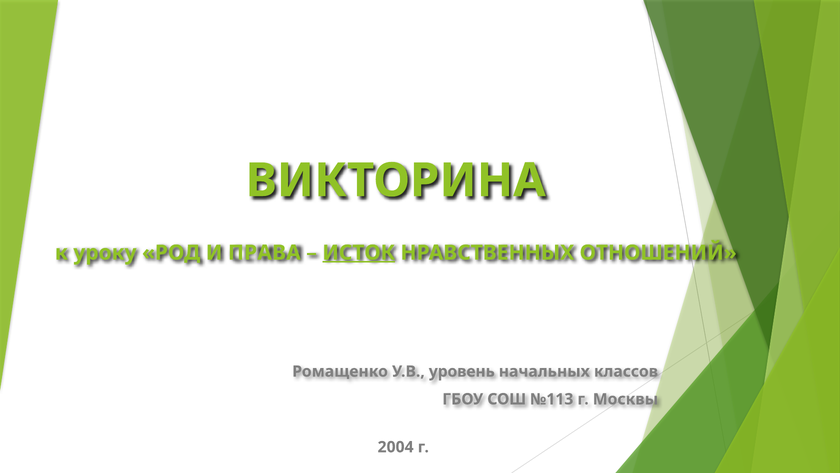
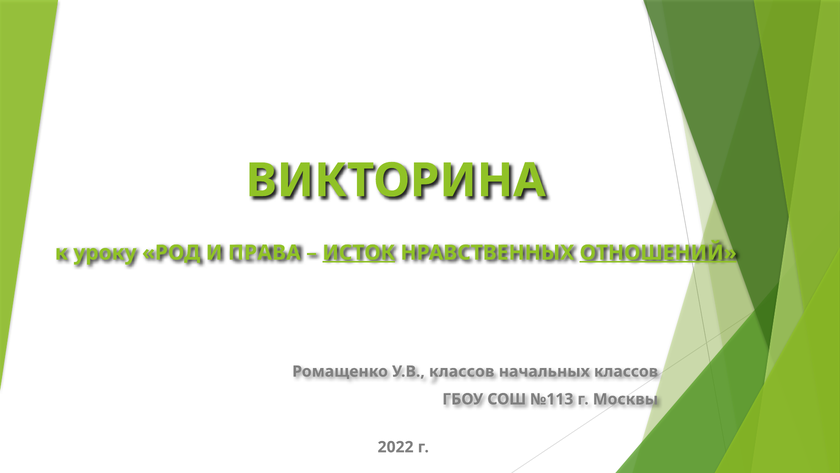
ОТНОШЕНИЙ underline: none -> present (658, 252)
У.В уровень: уровень -> классов (462, 371)
2004: 2004 -> 2022 (396, 447)
